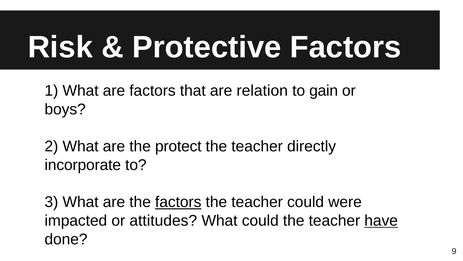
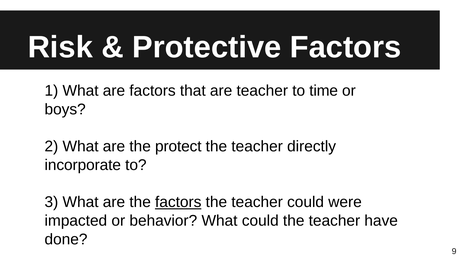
are relation: relation -> teacher (262, 91)
gain: gain -> time (324, 91)
attitudes: attitudes -> behavior (163, 220)
have underline: present -> none (381, 220)
